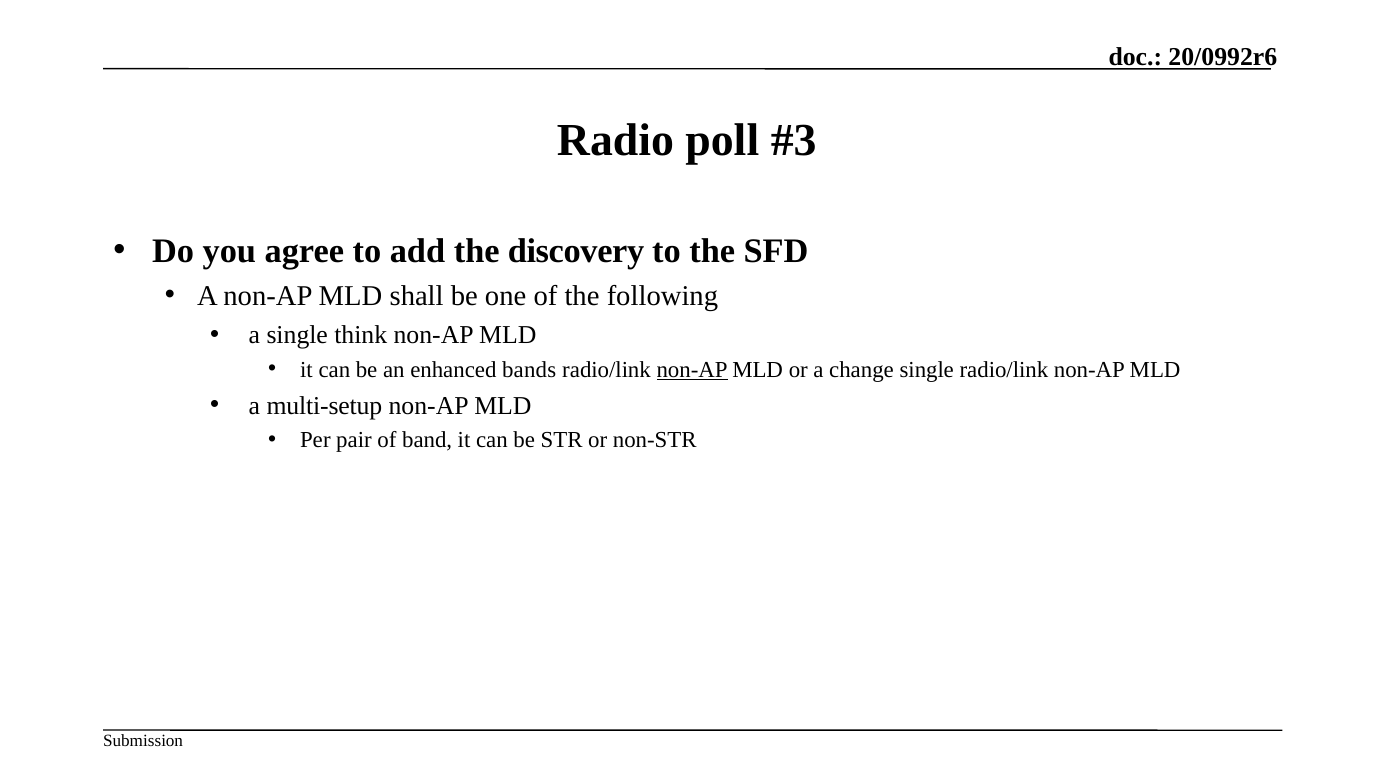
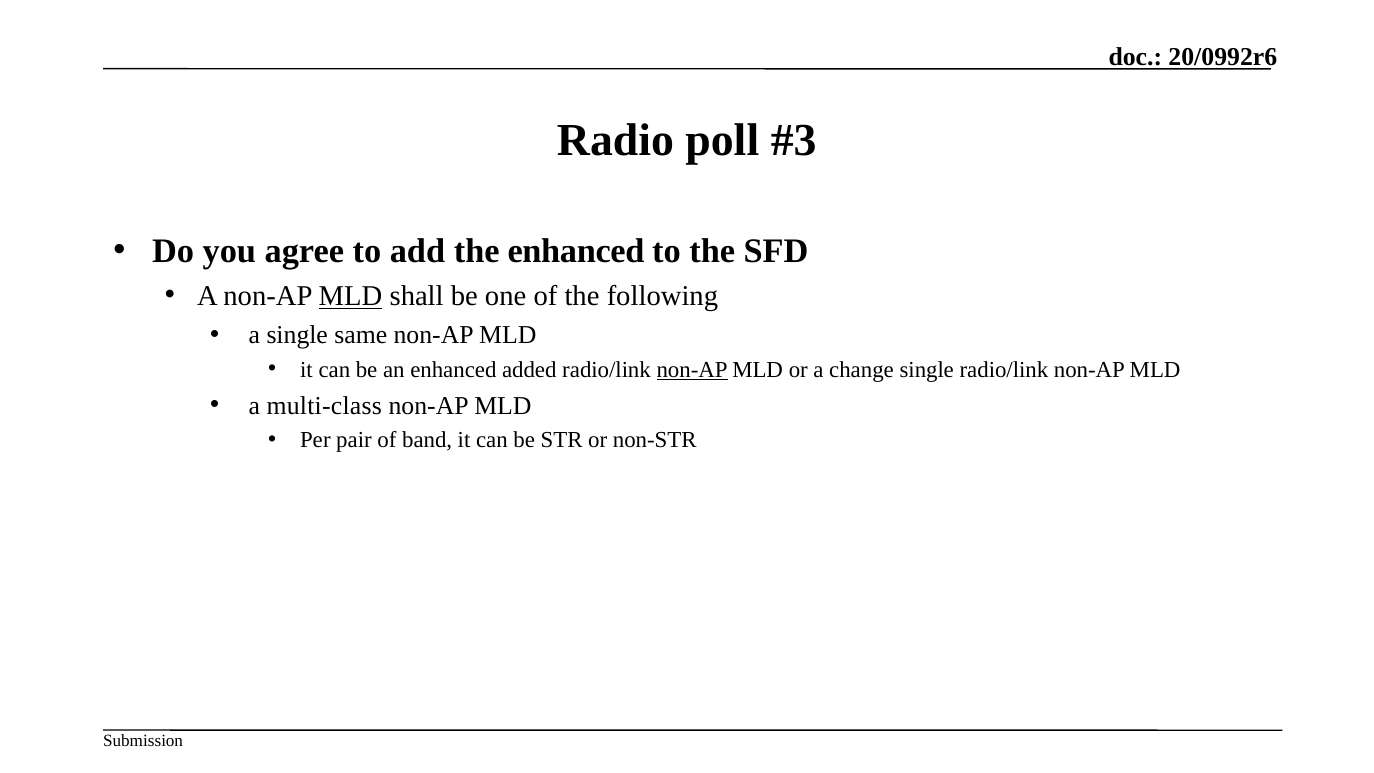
the discovery: discovery -> enhanced (576, 251)
MLD underline: none -> present (351, 296)
think: think -> same (361, 335)
bands: bands -> added (529, 370)
multi-setup: multi-setup -> multi-class (324, 405)
